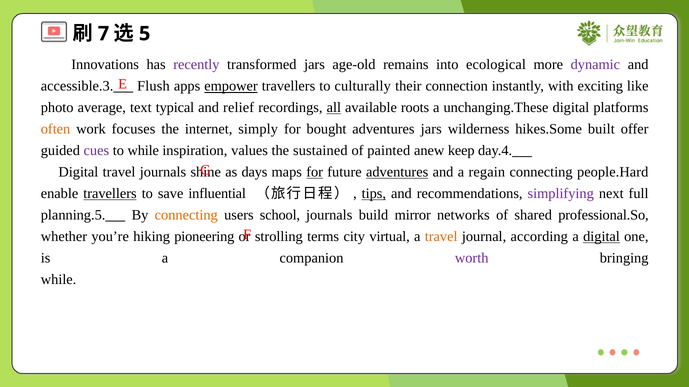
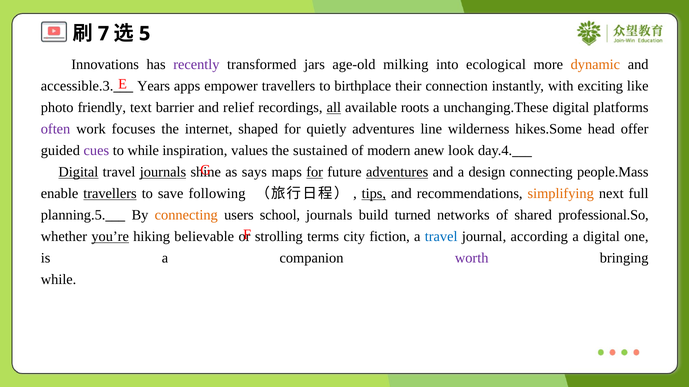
remains: remains -> milking (406, 65)
dynamic colour: purple -> orange (595, 65)
Flush: Flush -> Years (154, 86)
empower underline: present -> none (231, 86)
culturally: culturally -> birthplace (363, 86)
average: average -> friendly (102, 108)
typical: typical -> barrier (175, 108)
often colour: orange -> purple (56, 129)
simply: simply -> shaped (258, 129)
bought: bought -> quietly (327, 129)
adventures jars: jars -> line (431, 129)
built: built -> head (601, 129)
painted: painted -> modern (389, 151)
keep: keep -> look (461, 151)
Digital underline: none -> present (78, 172)
journals underline: none -> present (163, 172)
days: days -> says (254, 172)
regain: regain -> design (487, 172)
people.Hard: people.Hard -> people.Mass (613, 172)
influential: influential -> following (217, 194)
simplifying colour: purple -> orange (561, 194)
mirror: mirror -> turned (413, 215)
you’re underline: none -> present (110, 237)
pioneering: pioneering -> believable (204, 237)
virtual: virtual -> fiction (390, 237)
travel colour: orange -> blue (441, 237)
digital underline: present -> none (602, 237)
